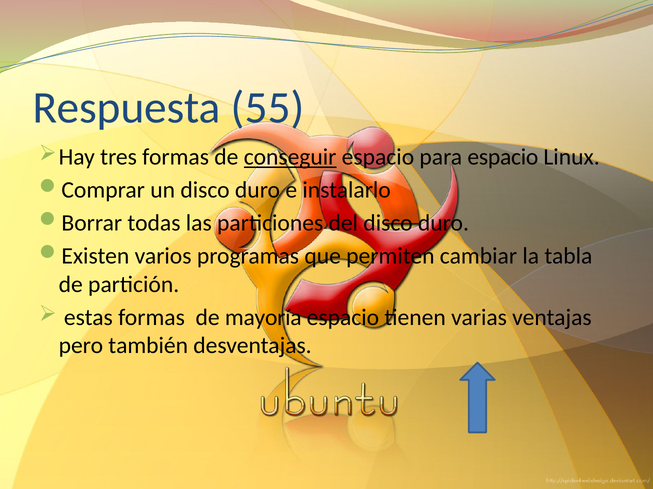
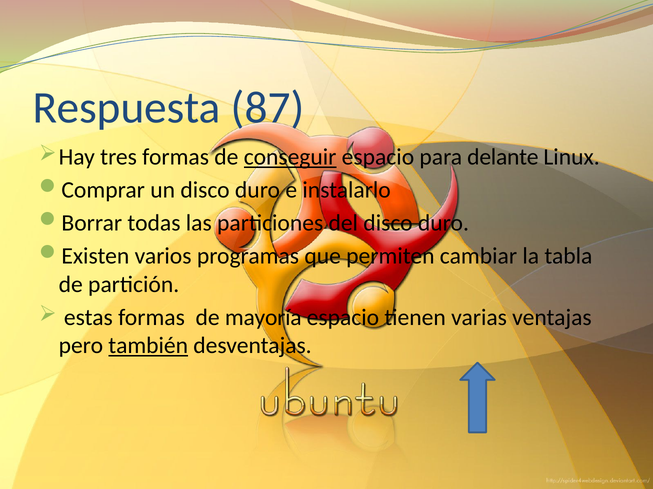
55: 55 -> 87 (268, 108)
para espacio: espacio -> delante (503, 157)
también underline: none -> present (148, 346)
